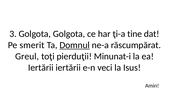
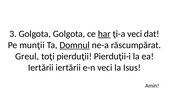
har underline: none -> present (104, 34)
ţi-a tine: tine -> veci (135, 34)
smerit: smerit -> munţii (32, 45)
Minunat-i: Minunat-i -> Pierduţii-i (112, 56)
